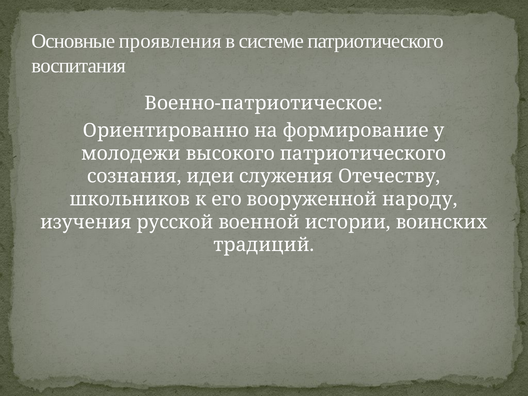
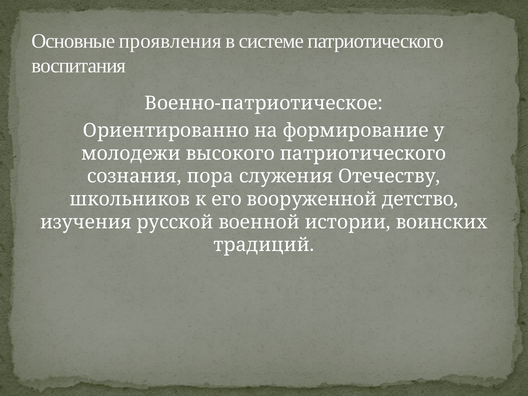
идеи: идеи -> пора (210, 176)
народу: народу -> детство (420, 199)
